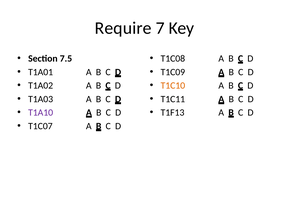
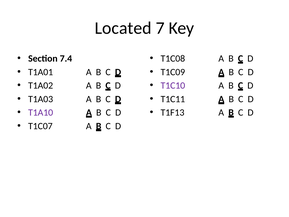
Require: Require -> Located (123, 28)
7.5: 7.5 -> 7.4 (66, 58)
T1C10 colour: orange -> purple (173, 85)
